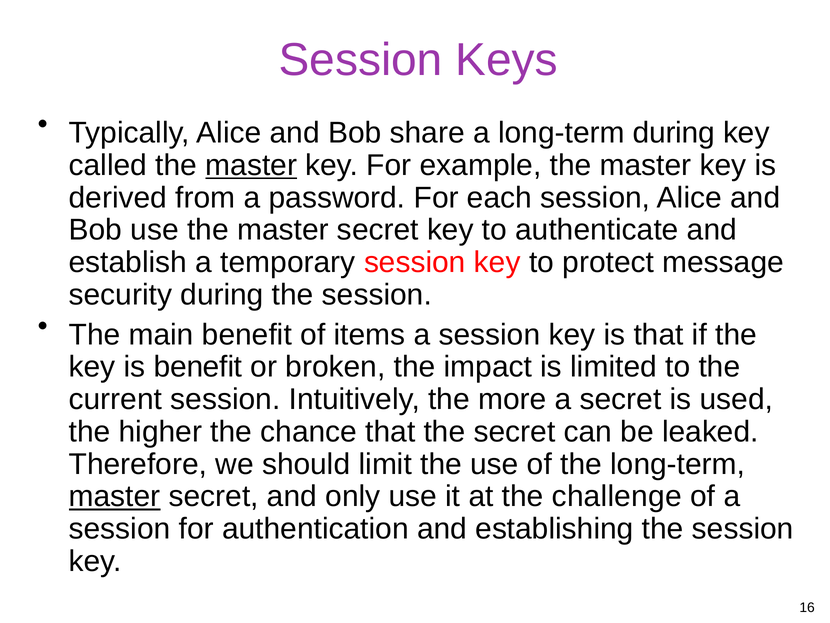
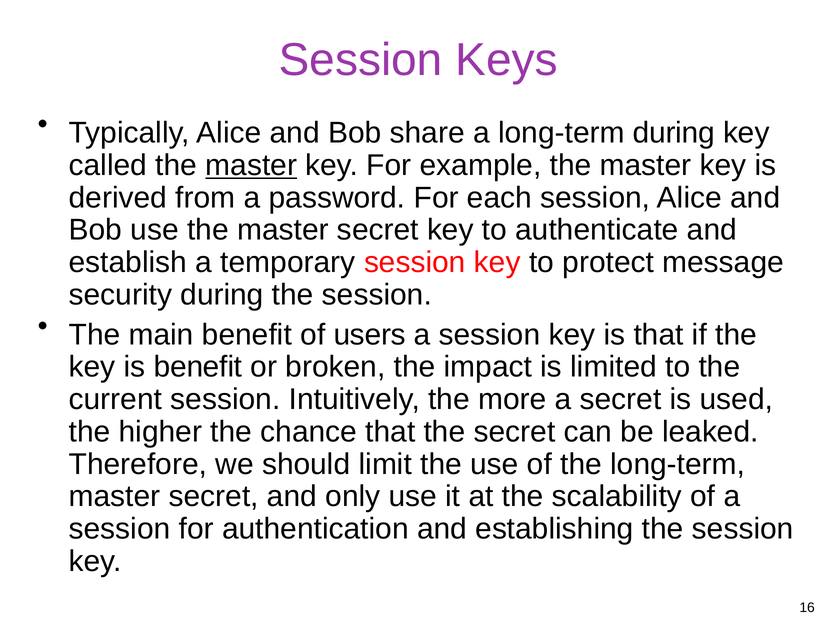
items: items -> users (370, 334)
master underline: present -> none (115, 496)
challenge: challenge -> scalability (617, 496)
